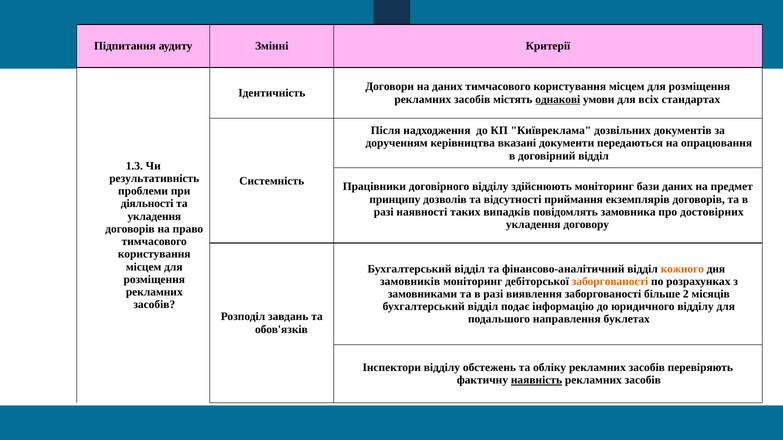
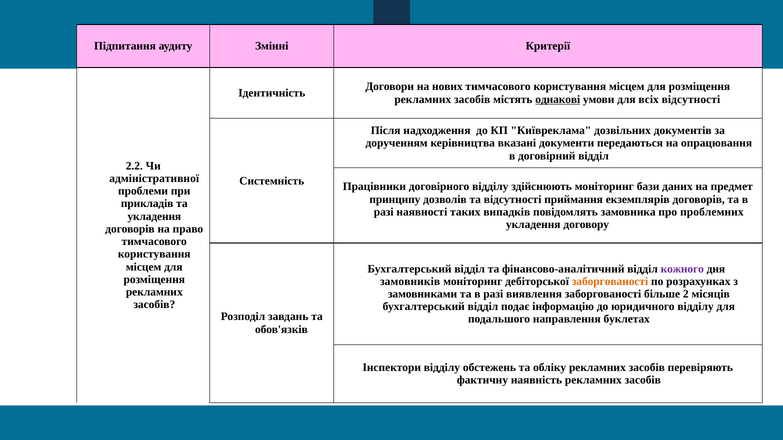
на даних: даних -> нових (447, 87)
всіх стандартах: стандартах -> відсутності (691, 99)
1.3: 1.3 -> 2.2 (134, 166)
результативність: результативність -> адміністративної (154, 179)
діяльності: діяльності -> прикладів (147, 204)
достовірних: достовірних -> проблемних (712, 212)
кожного colour: orange -> purple (682, 269)
наявність underline: present -> none (536, 380)
